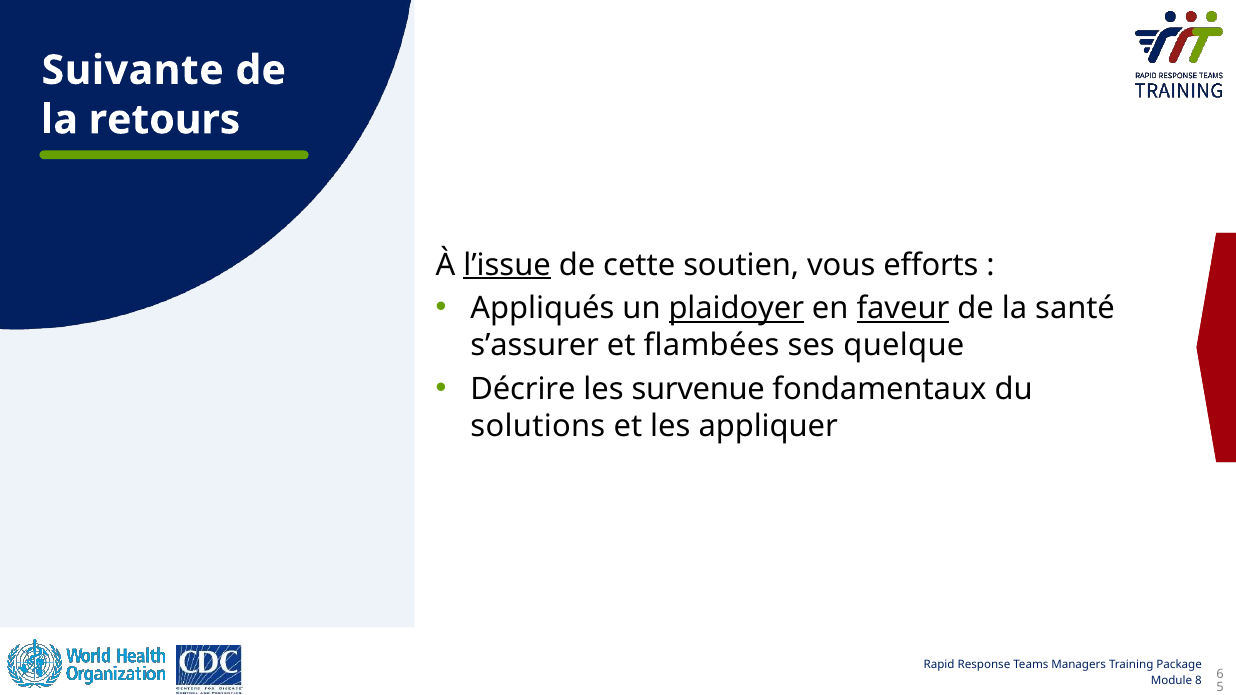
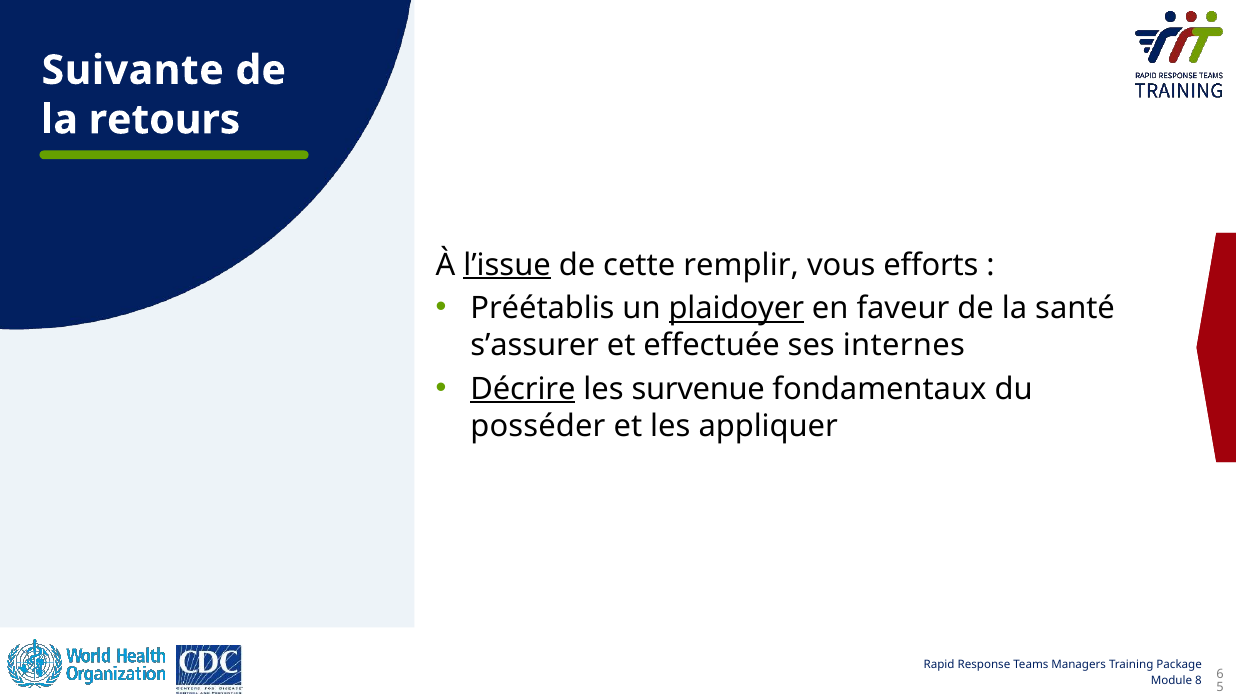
soutien: soutien -> remplir (741, 265)
Appliqués: Appliqués -> Préétablis (542, 309)
faveur underline: present -> none (903, 309)
flambées: flambées -> effectuée (712, 346)
quelque: quelque -> internes (904, 346)
Décrire underline: none -> present (523, 389)
solutions: solutions -> posséder (538, 426)
